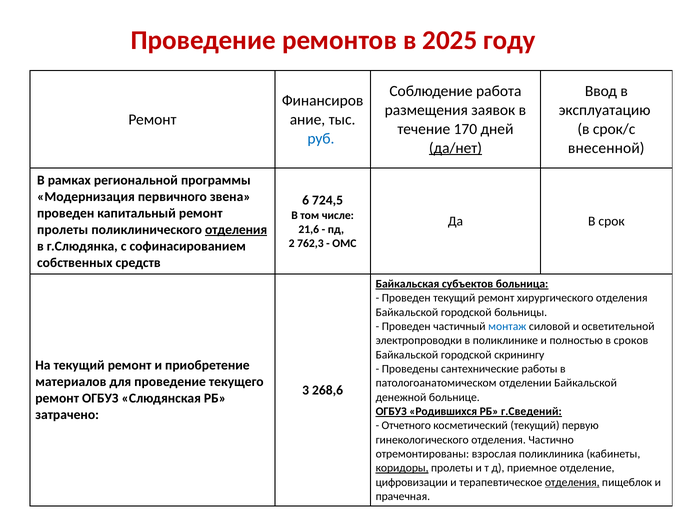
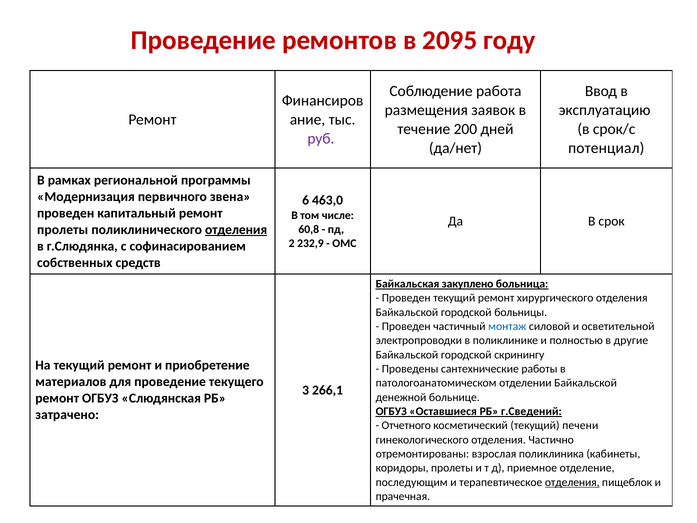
2025: 2025 -> 2095 (450, 40)
170: 170 -> 200 (465, 129)
руб colour: blue -> purple (321, 138)
да/нет underline: present -> none (455, 148)
внесенной: внесенной -> потенциал (606, 148)
724,5: 724,5 -> 463,0 (328, 200)
21,6: 21,6 -> 60,8 (309, 229)
762,3: 762,3 -> 232,9 (310, 244)
субъектов: субъектов -> закуплено (468, 284)
сроков: сроков -> другие (631, 340)
268,6: 268,6 -> 266,1 (328, 390)
Родившихся: Родившихся -> Оставшиеся (443, 411)
первую: первую -> печени (580, 425)
коридоры underline: present -> none (402, 468)
цифровизации: цифровизации -> последующим (412, 482)
